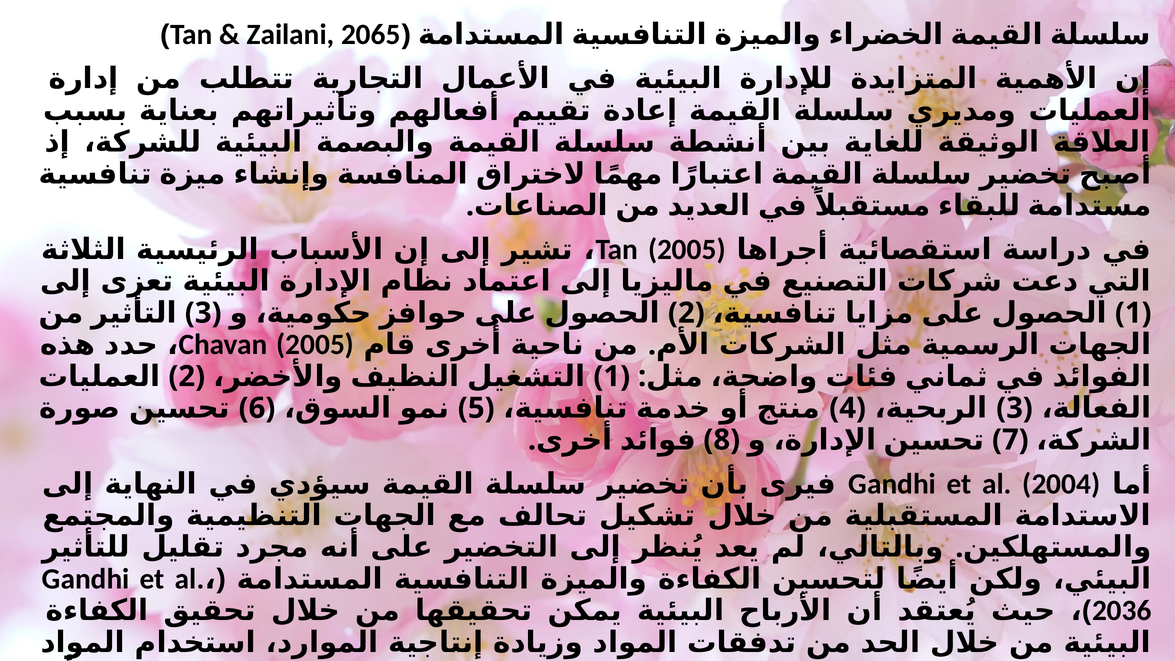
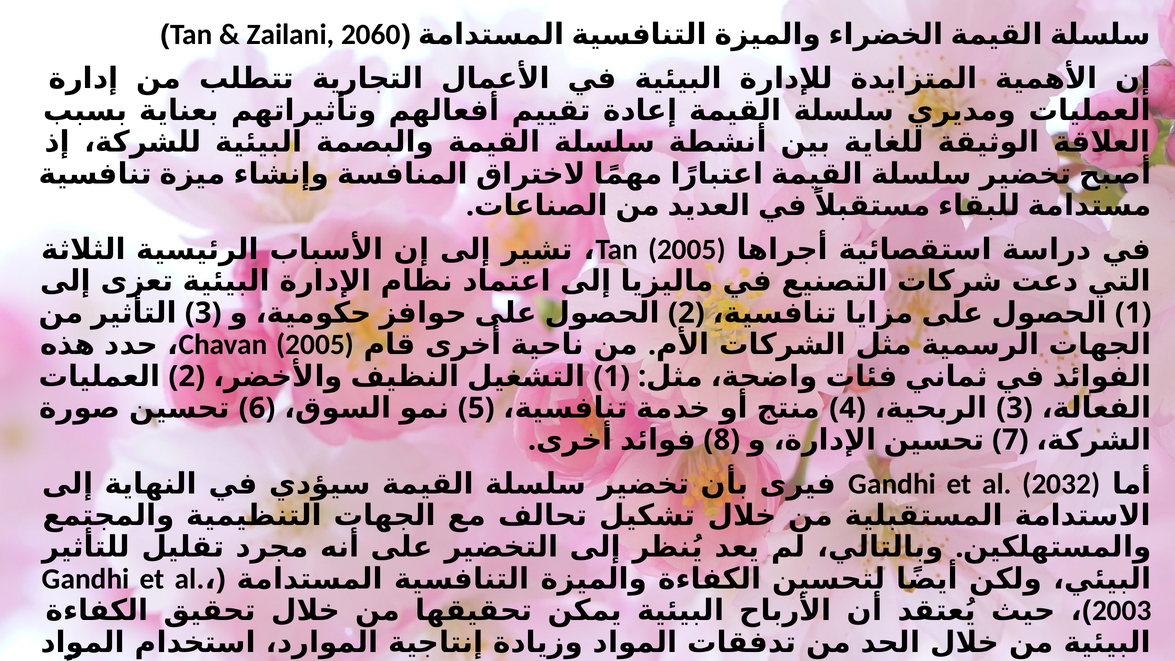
2065: 2065 -> 2060 (371, 35)
2004: 2004 -> 2032 (1061, 484)
2036: 2036 -> 2003 (1122, 611)
